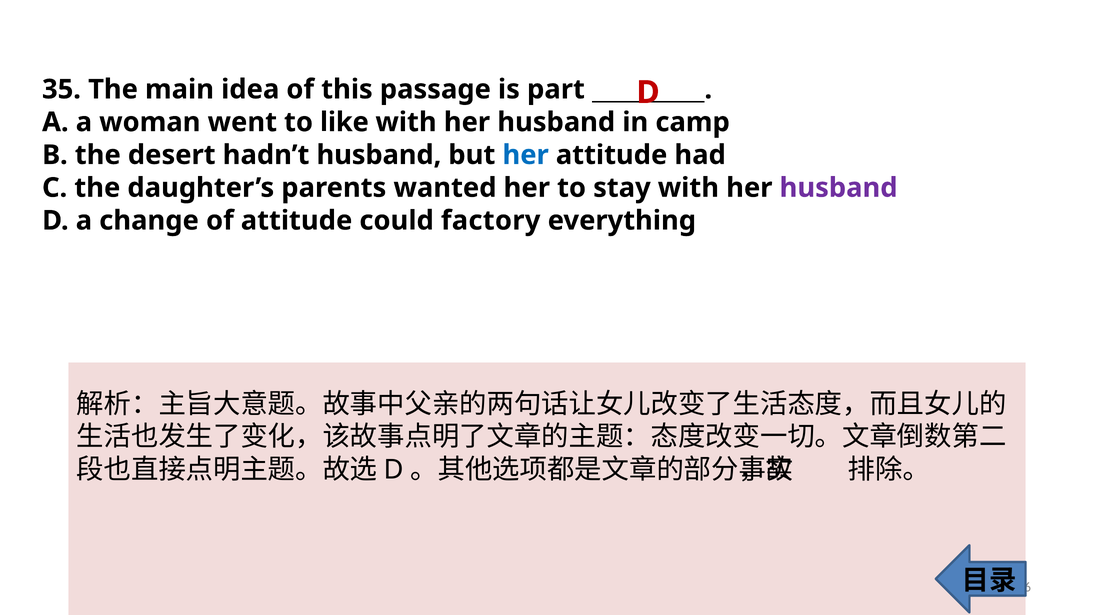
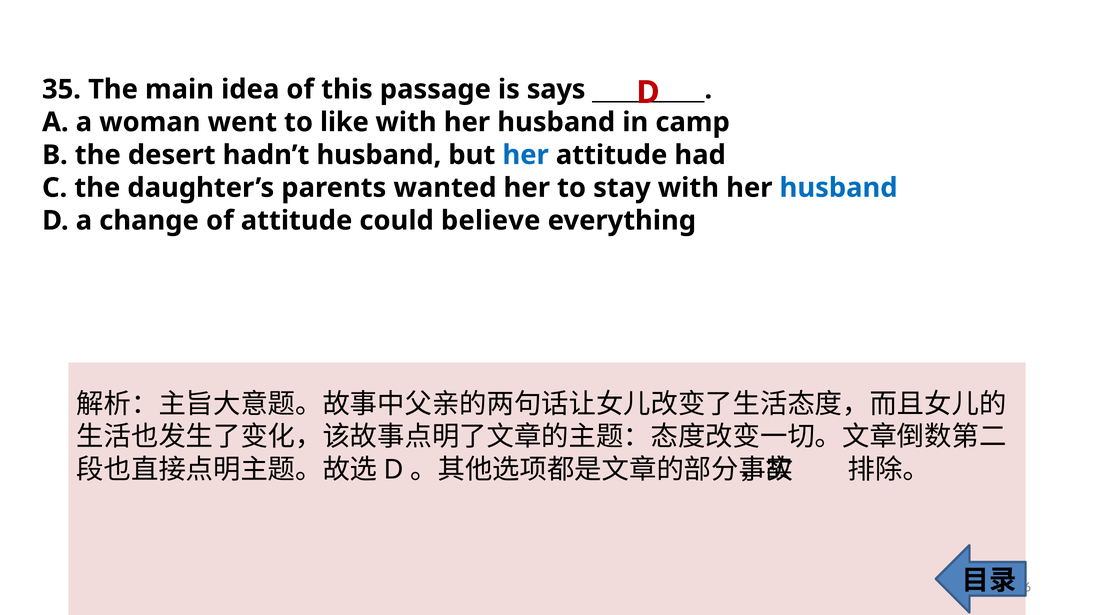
part: part -> says (556, 89)
husband colour: purple -> blue (839, 188)
factory: factory -> believe (491, 221)
